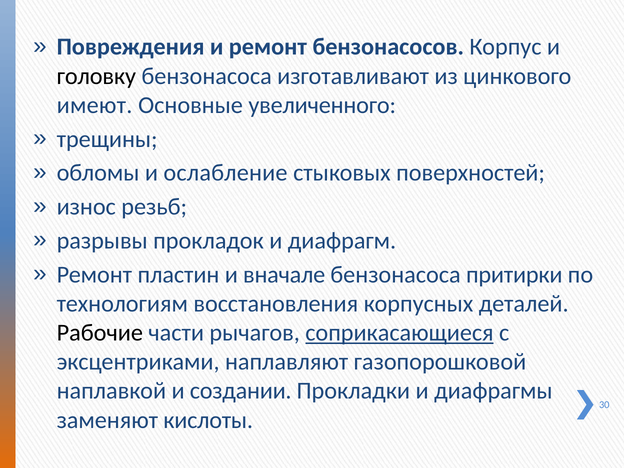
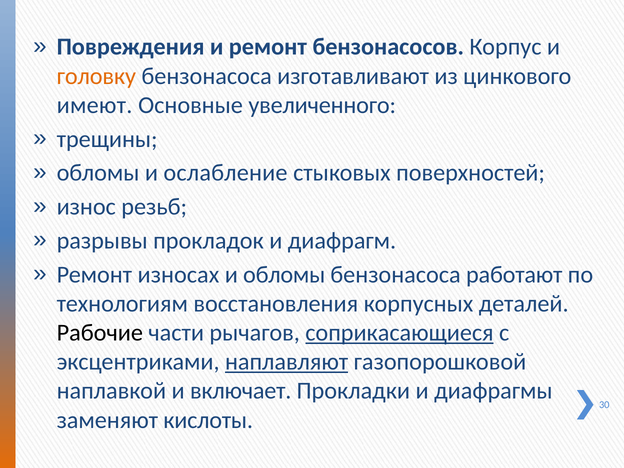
головку colour: black -> orange (96, 76)
пластин: пластин -> износах (178, 275)
и вначале: вначале -> обломы (284, 275)
притирки: притирки -> работают (514, 275)
наплавляют underline: none -> present (287, 362)
создании: создании -> включает (241, 391)
